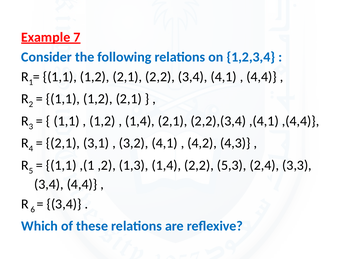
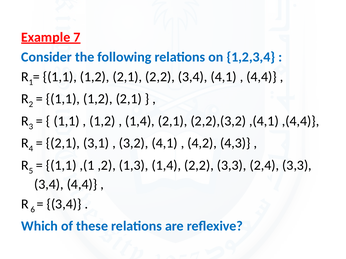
2,2),(3,4: 2,2),(3,4 -> 2,2),(3,2 (218, 121)
2,2 5,3: 5,3 -> 3,3 (232, 166)
